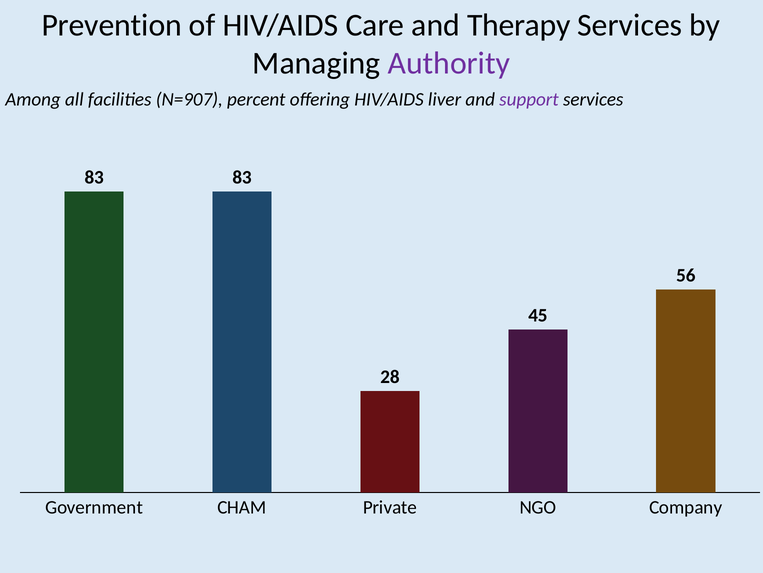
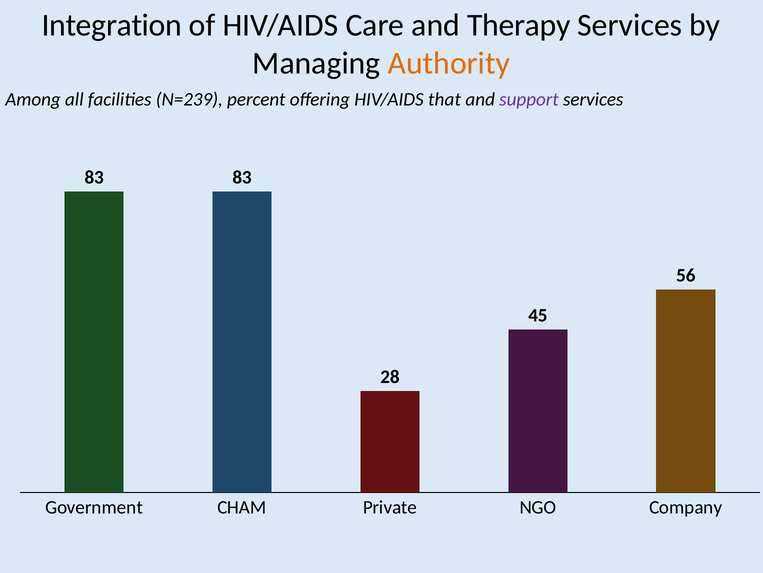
Prevention: Prevention -> Integration (112, 25)
Authority colour: purple -> orange (449, 63)
N=907: N=907 -> N=239 (189, 99)
liver: liver -> that (445, 99)
